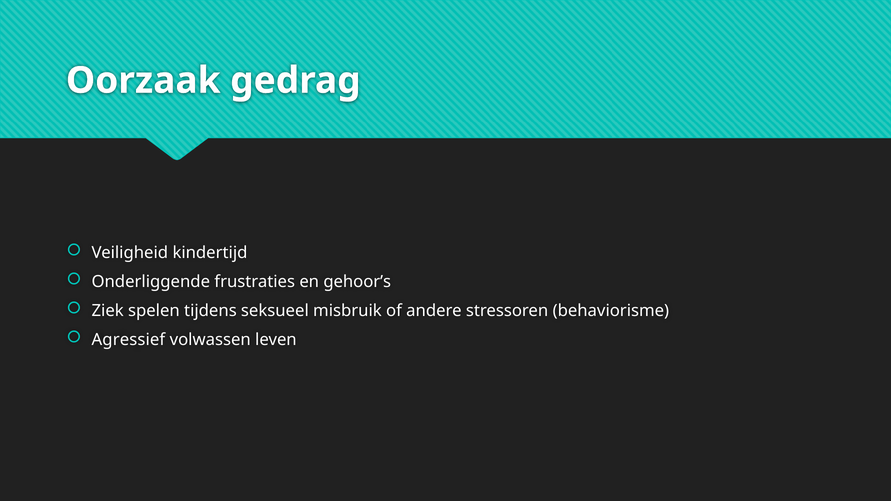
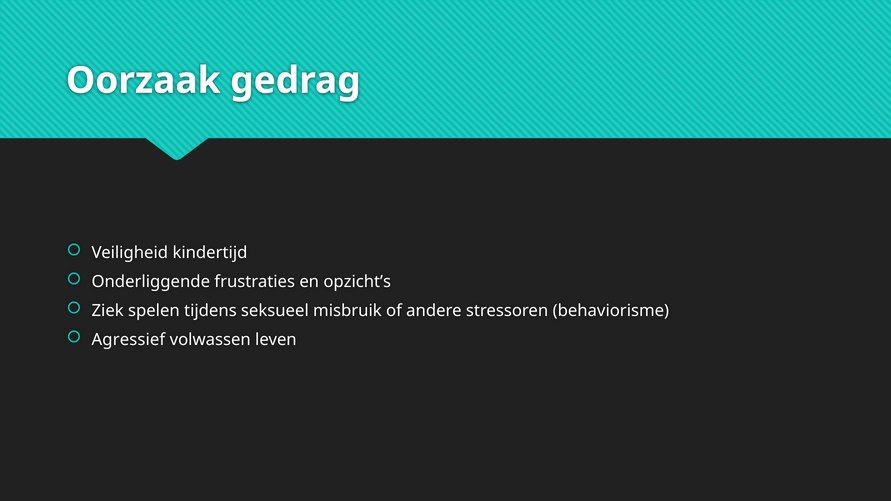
gehoor’s: gehoor’s -> opzicht’s (357, 282)
